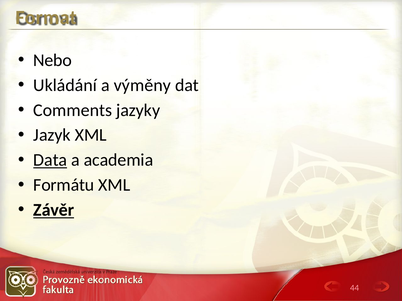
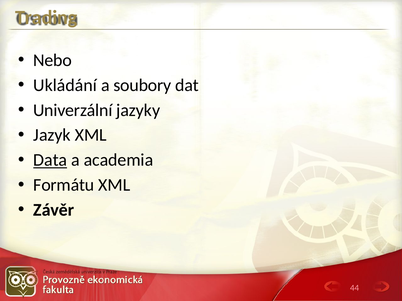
Format: Format -> Trading (46, 17)
výměny: výměny -> soubory (142, 85)
Comments: Comments -> Univerzální (73, 110)
Závěr underline: present -> none (54, 210)
